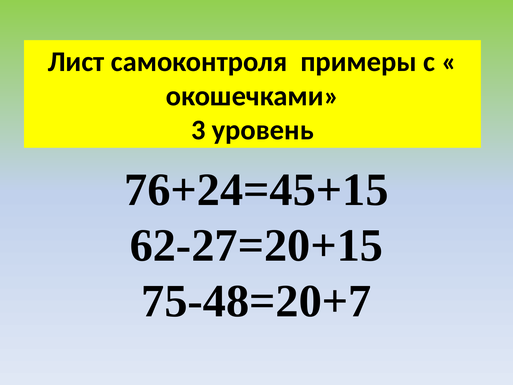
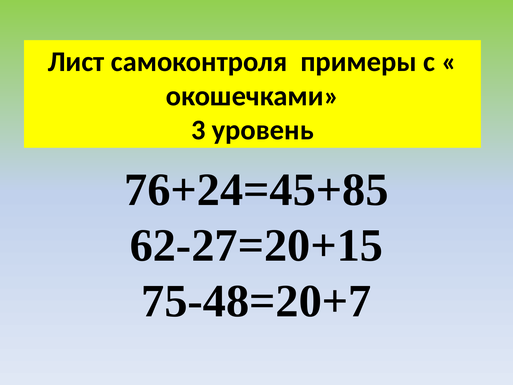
76+24=45+15: 76+24=45+15 -> 76+24=45+85 (256, 190)
